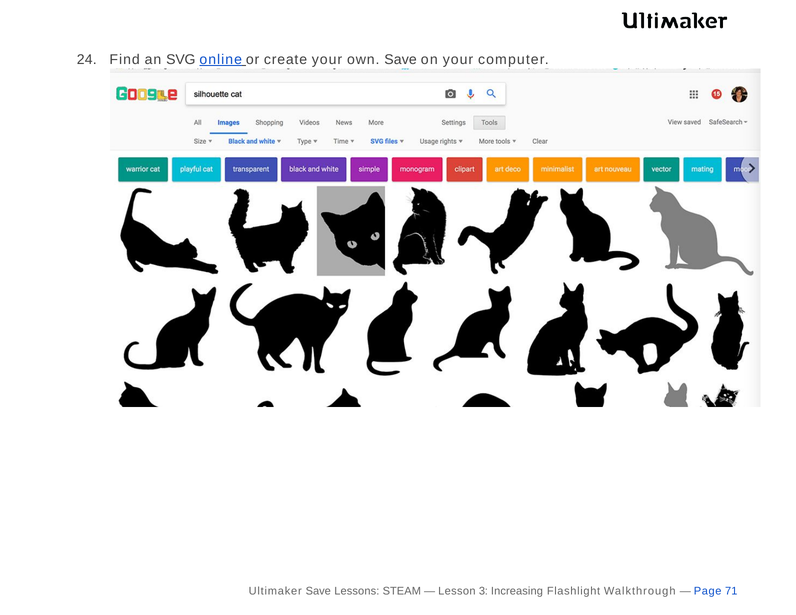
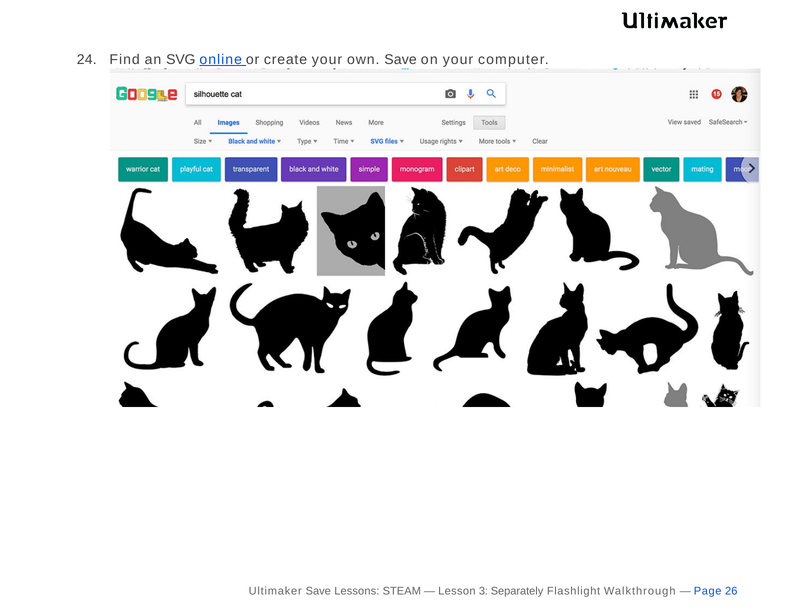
Increasing: Increasing -> Separately (517, 591)
71: 71 -> 26 (731, 591)
